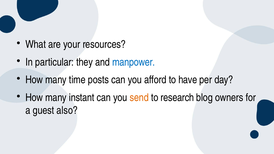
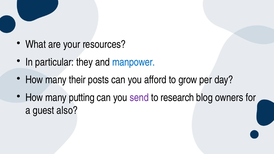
time: time -> their (77, 80)
have: have -> grow (188, 80)
instant: instant -> putting (82, 98)
send colour: orange -> purple (139, 98)
